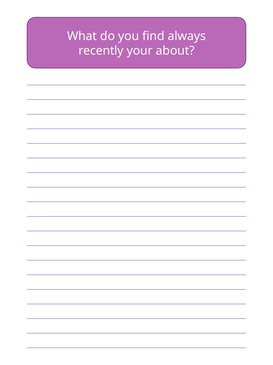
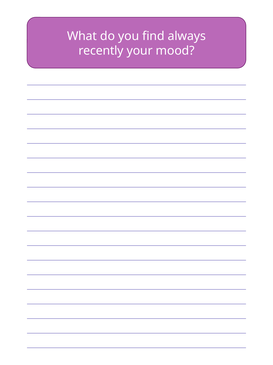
about: about -> mood (175, 50)
